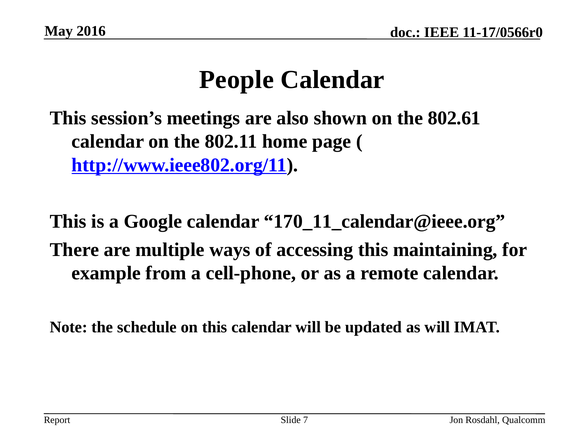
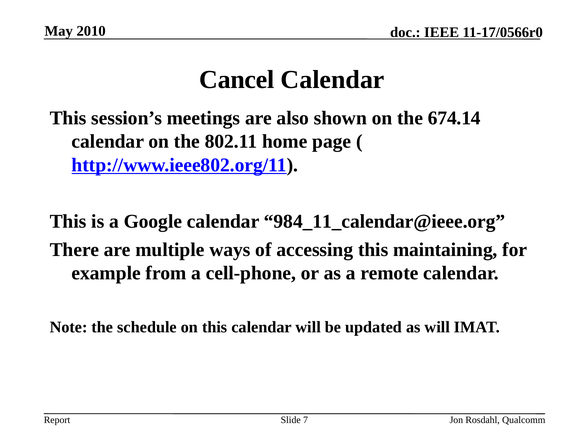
2016: 2016 -> 2010 (91, 31)
People: People -> Cancel (237, 80)
802.61: 802.61 -> 674.14 (454, 118)
170_11_calendar@ieee.org: 170_11_calendar@ieee.org -> 984_11_calendar@ieee.org (385, 221)
